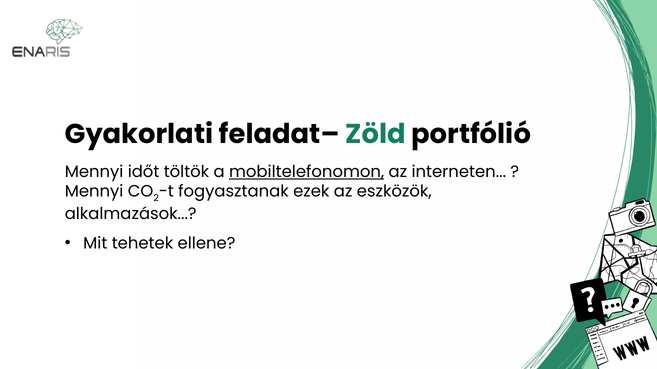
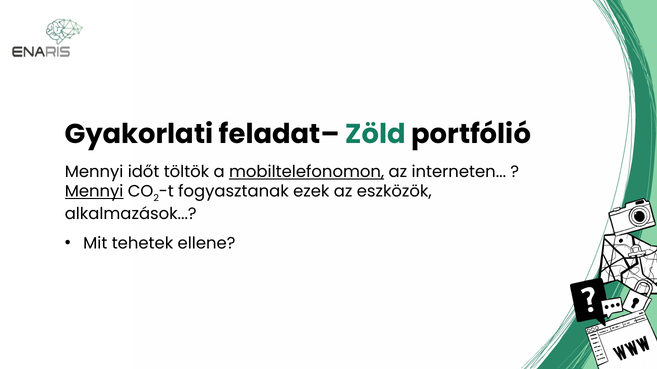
Mennyi underline: none -> present (94, 192)
